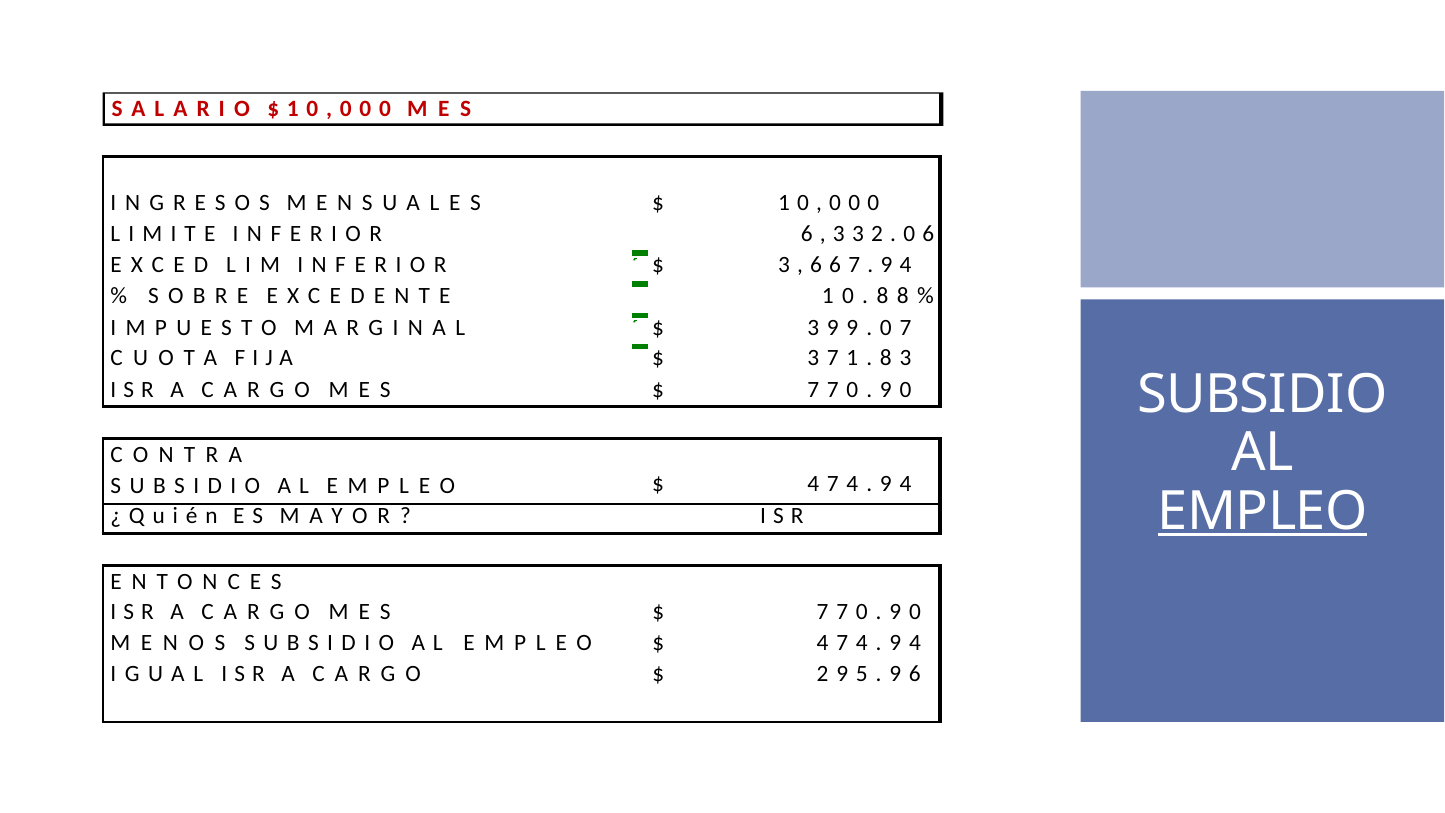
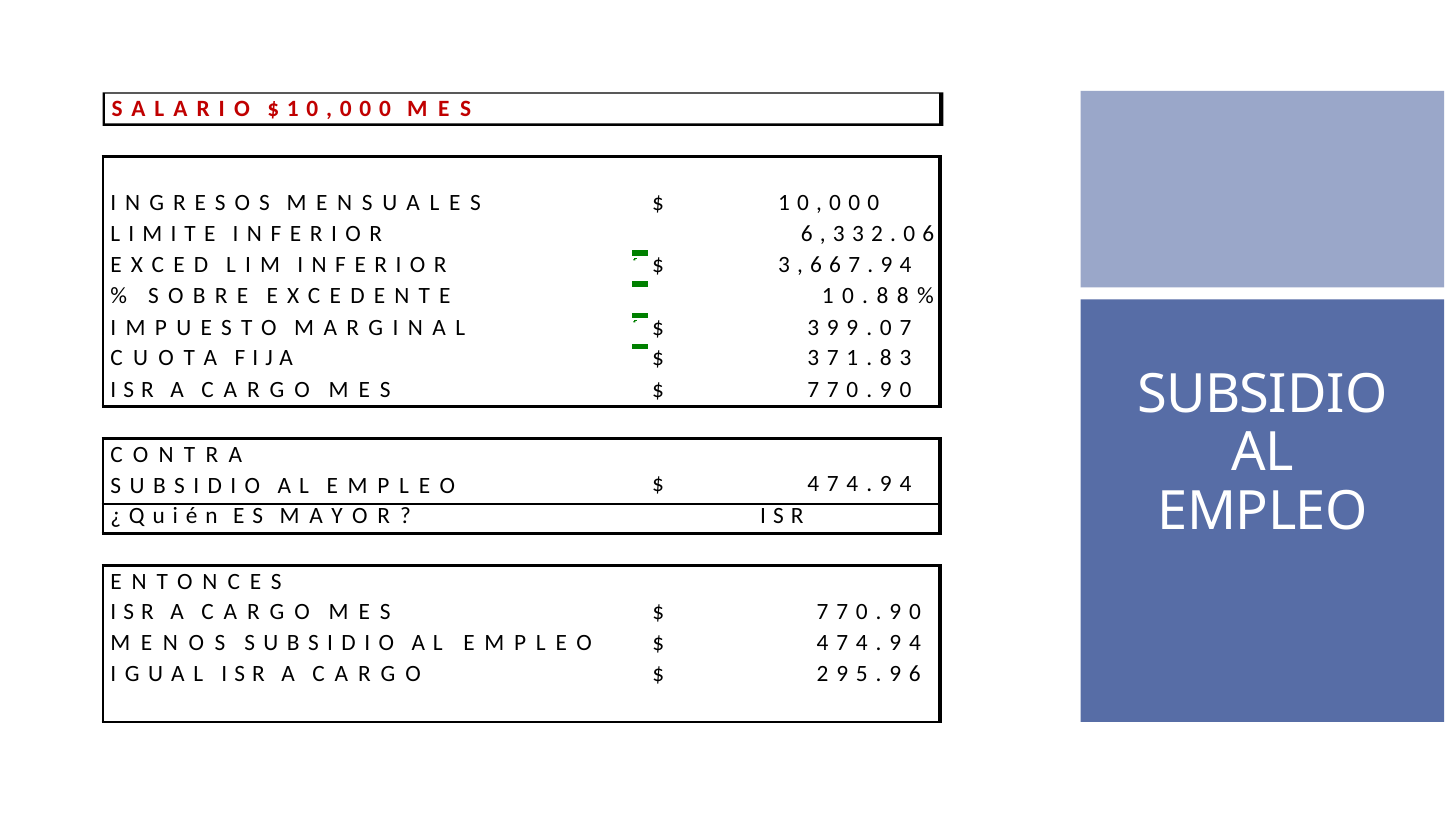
EMPLEO underline: present -> none (1263, 511)
